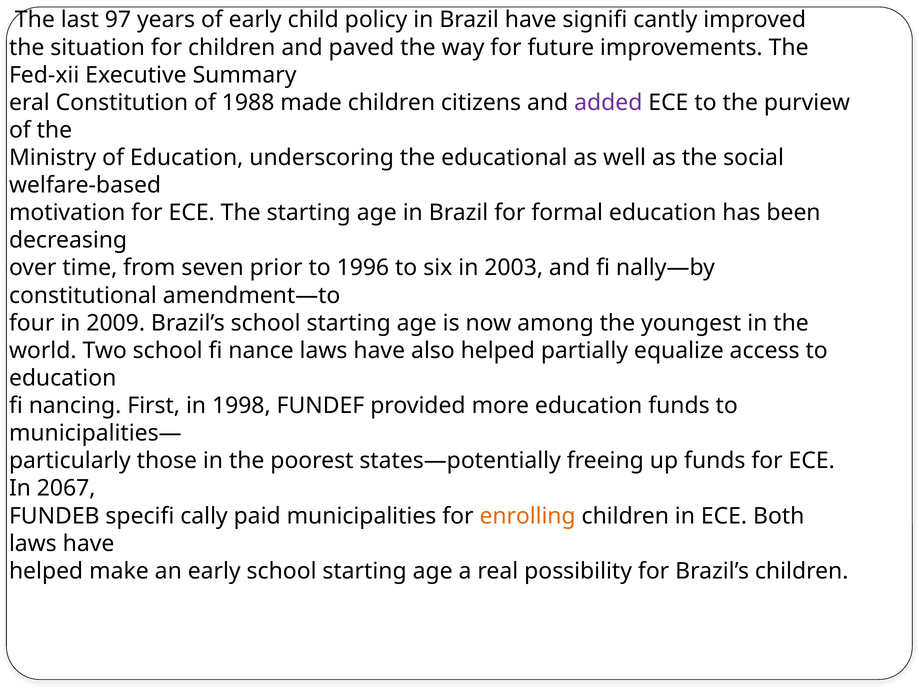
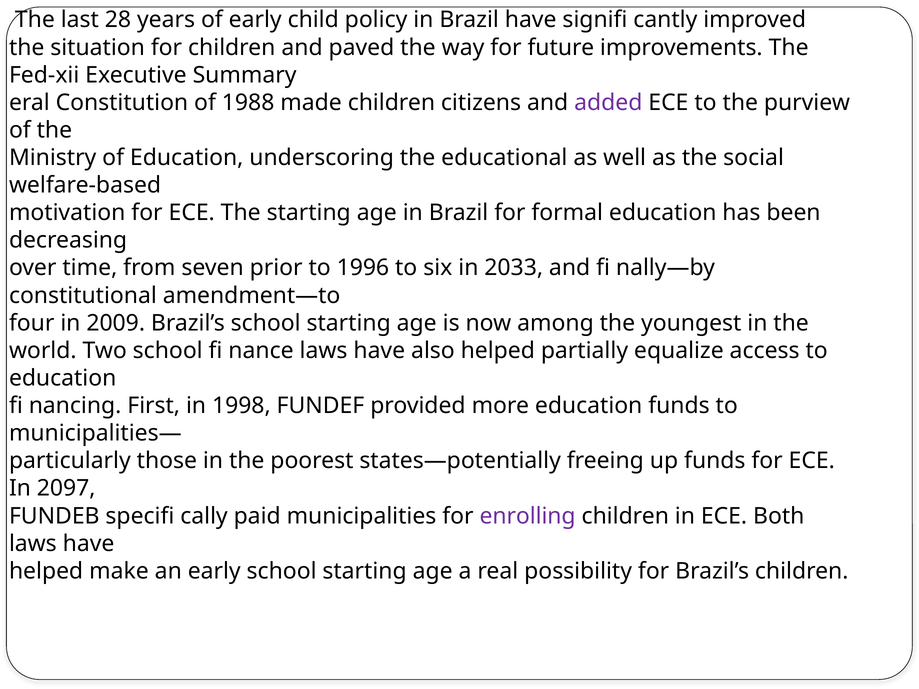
97: 97 -> 28 (118, 20)
2003: 2003 -> 2033 (514, 268)
2067: 2067 -> 2097 (66, 489)
enrolling colour: orange -> purple (528, 516)
